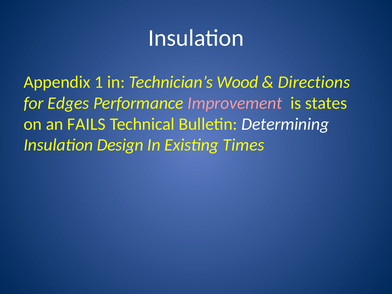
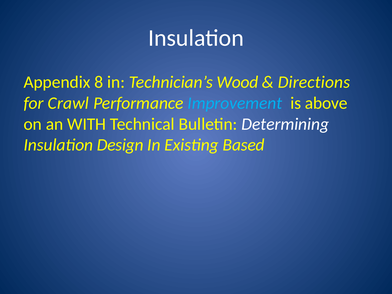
1: 1 -> 8 (99, 82)
Edges: Edges -> Crawl (68, 103)
Improvement colour: pink -> light blue (235, 103)
states: states -> above (326, 103)
FAILS: FAILS -> WITH (87, 124)
Times: Times -> Based (244, 145)
